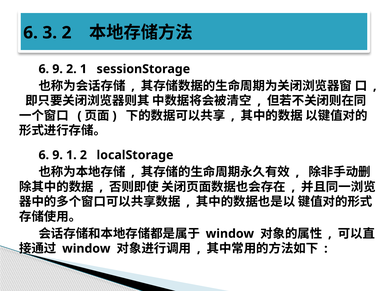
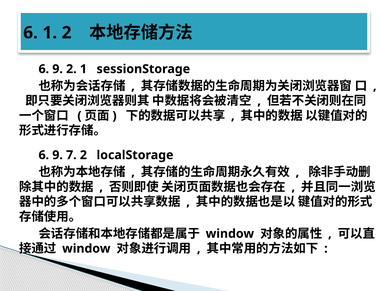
6 3: 3 -> 1 (50, 33)
9 1: 1 -> 7 (71, 155)
